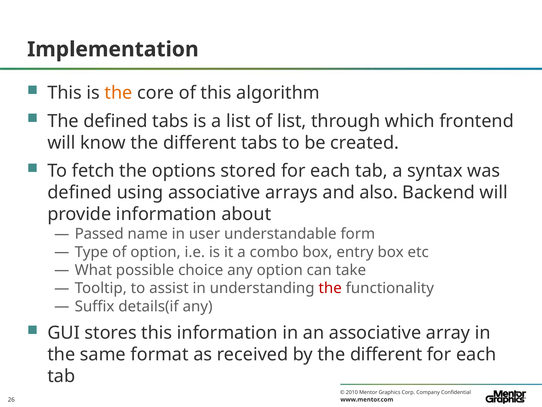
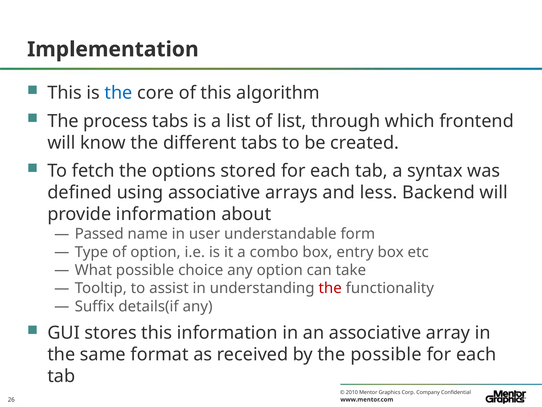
the colour: orange -> blue (119, 93)
The defined: defined -> process (116, 121)
also: also -> less (379, 192)
by the different: different -> possible (386, 354)
